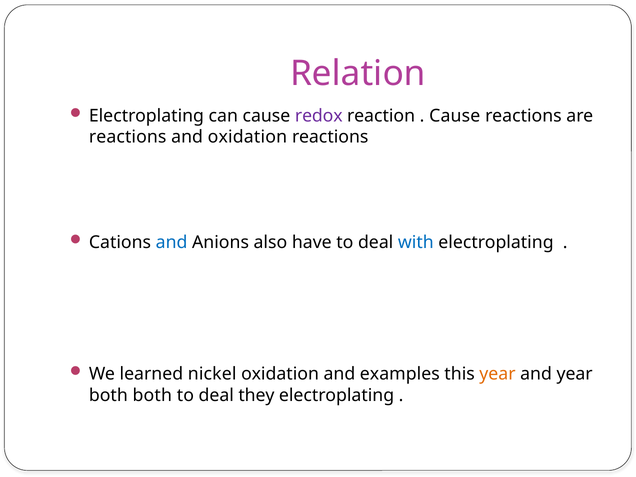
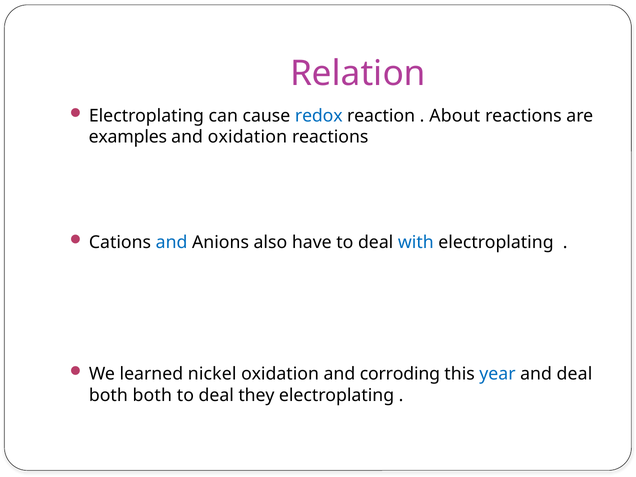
redox colour: purple -> blue (319, 116)
Cause: Cause -> About (455, 116)
reactions: reactions -> examples (128, 137)
examples: examples -> corroding (400, 374)
year colour: orange -> blue (497, 374)
and year: year -> deal (574, 374)
